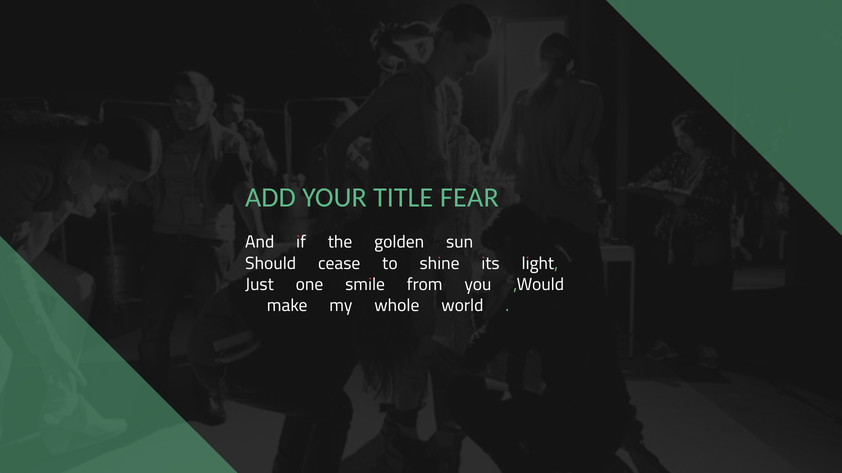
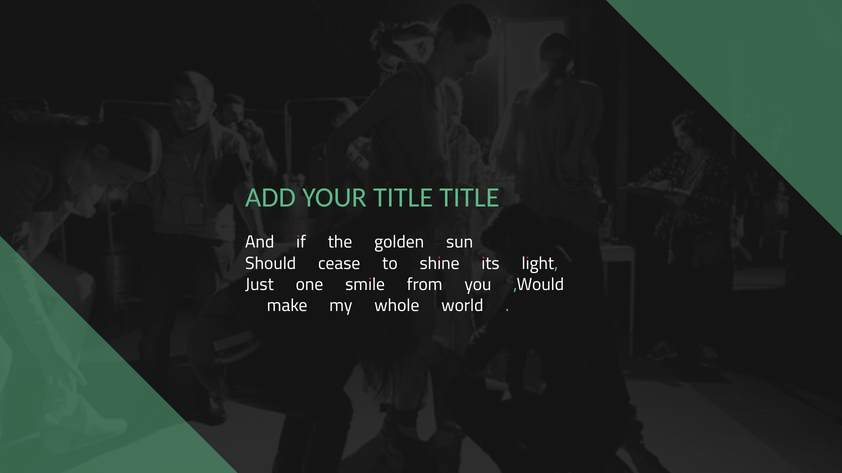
TITLE FEAR: FEAR -> TITLE (469, 198)
